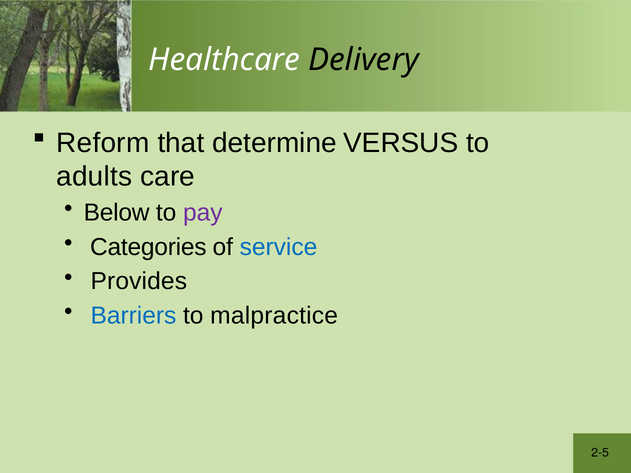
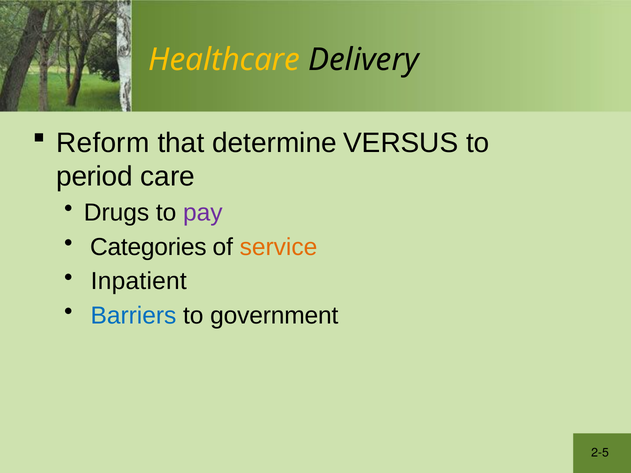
Healthcare colour: white -> yellow (224, 60)
adults: adults -> period (95, 177)
Below: Below -> Drugs (117, 213)
service colour: blue -> orange (279, 247)
Provides: Provides -> Inpatient (139, 282)
malpractice: malpractice -> government (274, 316)
